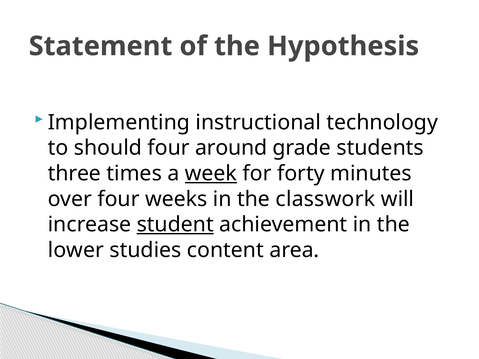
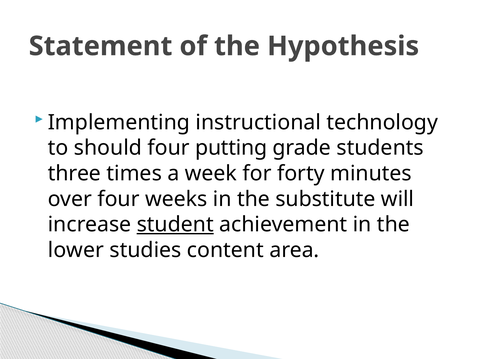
around: around -> putting (231, 148)
week underline: present -> none (211, 174)
classwork: classwork -> substitute (325, 199)
